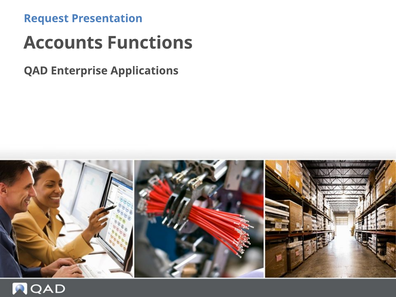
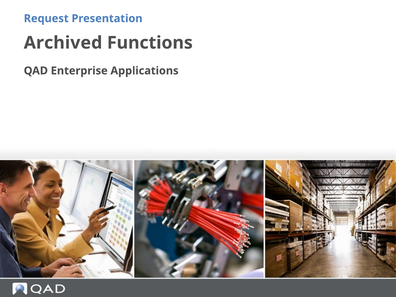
Accounts: Accounts -> Archived (63, 43)
